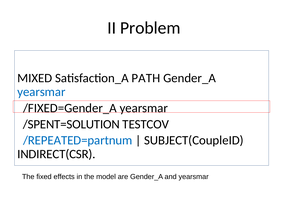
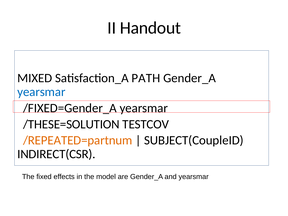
Problem: Problem -> Handout (150, 28)
/SPENT=SOLUTION: /SPENT=SOLUTION -> /THESE=SOLUTION (71, 124)
/REPEATED=partnum colour: blue -> orange (78, 140)
